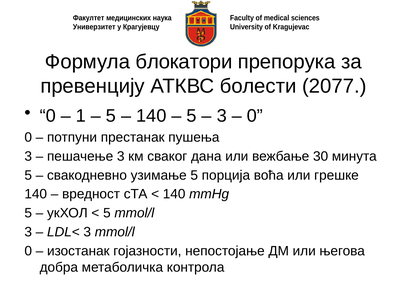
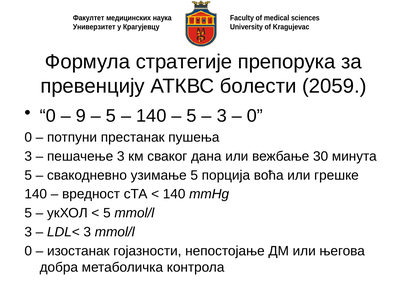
блокатори: блокатори -> стратегије (184, 62)
2077: 2077 -> 2059 (334, 86)
1: 1 -> 9 (81, 116)
